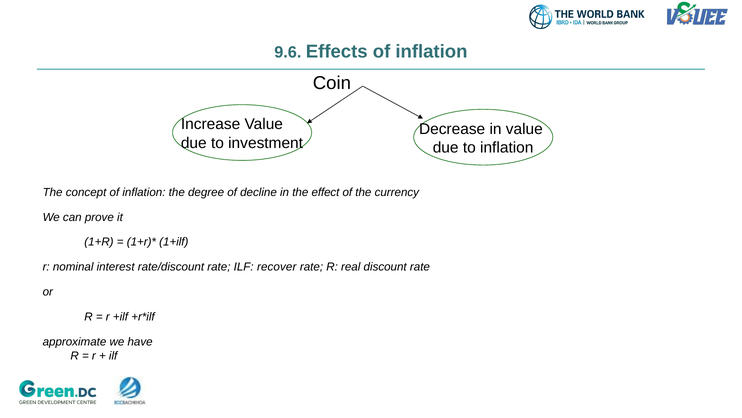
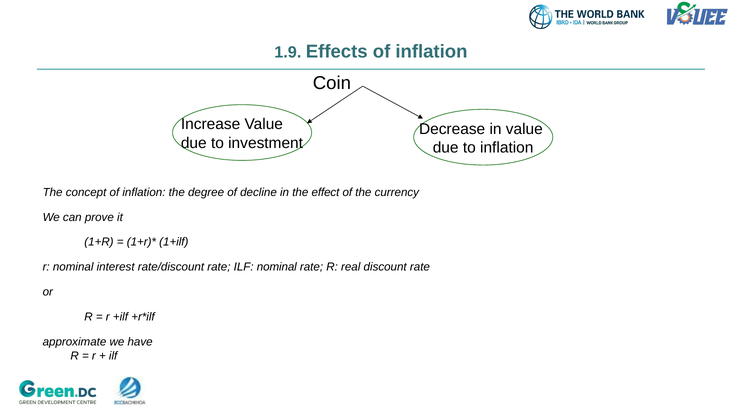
9.6: 9.6 -> 1.9 (288, 52)
ILF recover: recover -> nominal (277, 267)
